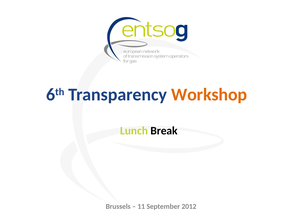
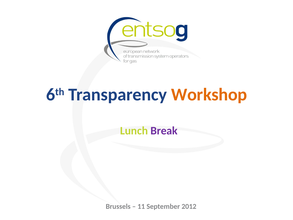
Break colour: black -> purple (164, 130)
